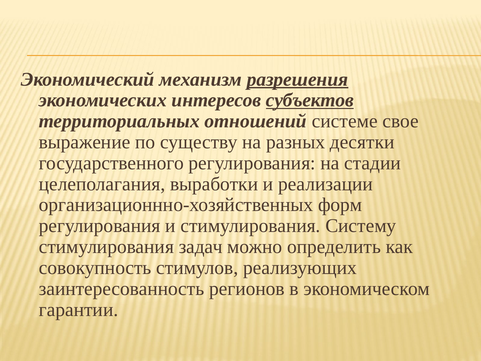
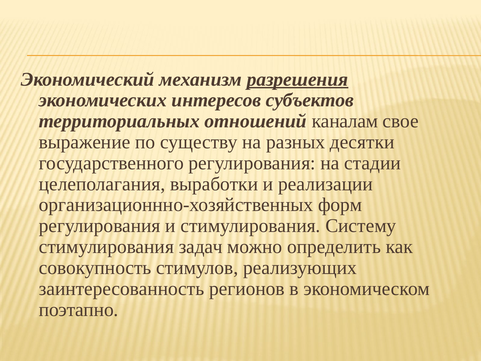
субъектов underline: present -> none (310, 100)
системе: системе -> каналам (345, 121)
гарантии: гарантии -> поэтапно (79, 309)
